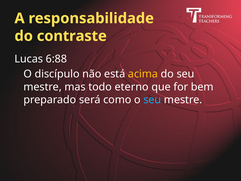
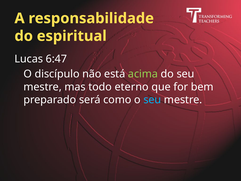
contraste: contraste -> espiritual (72, 36)
6:88: 6:88 -> 6:47 (56, 59)
acima colour: yellow -> light green (143, 74)
